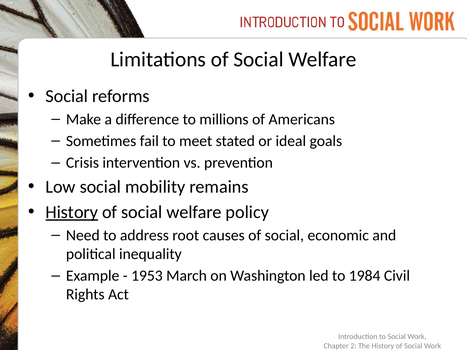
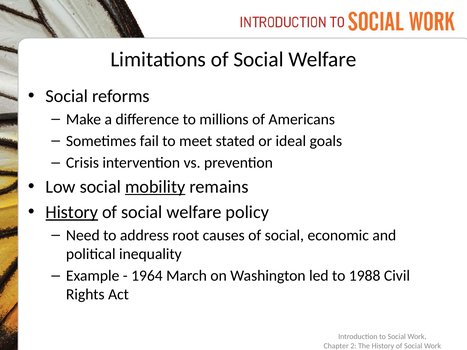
mobility underline: none -> present (155, 187)
1953: 1953 -> 1964 (147, 276)
1984: 1984 -> 1988 (365, 276)
